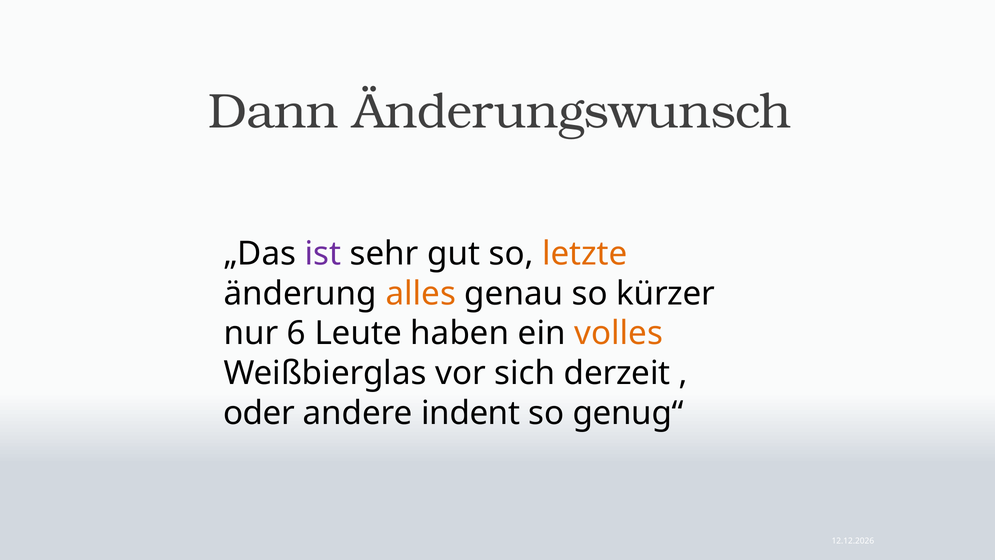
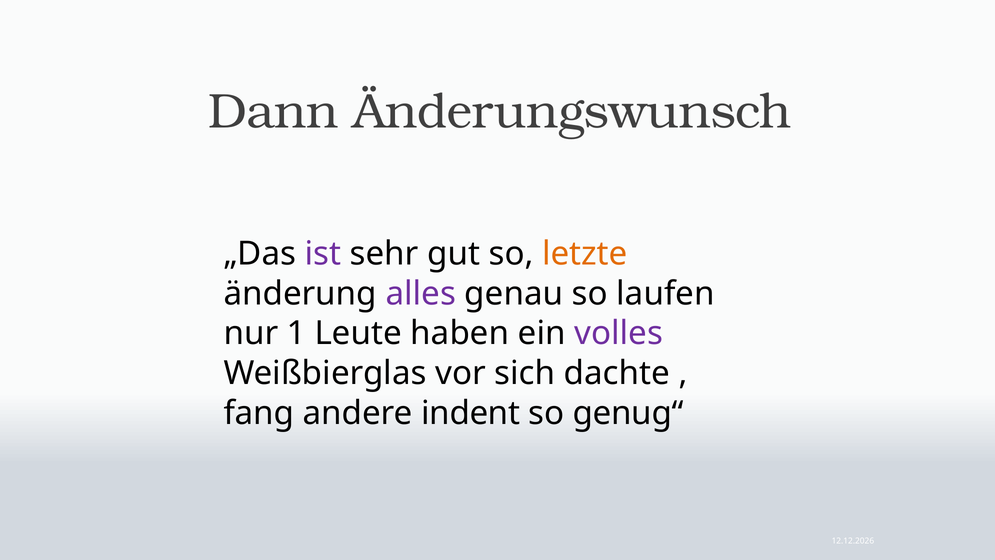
alles colour: orange -> purple (421, 294)
kürzer: kürzer -> laufen (666, 294)
6: 6 -> 1 (296, 333)
volles colour: orange -> purple (619, 333)
derzeit: derzeit -> dachte (617, 373)
oder: oder -> fang (259, 413)
